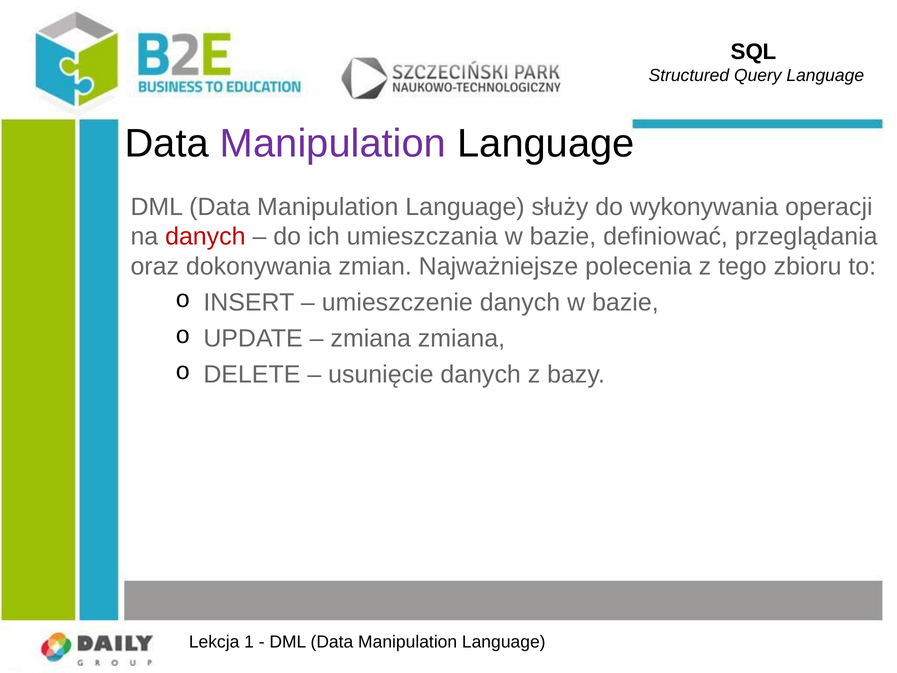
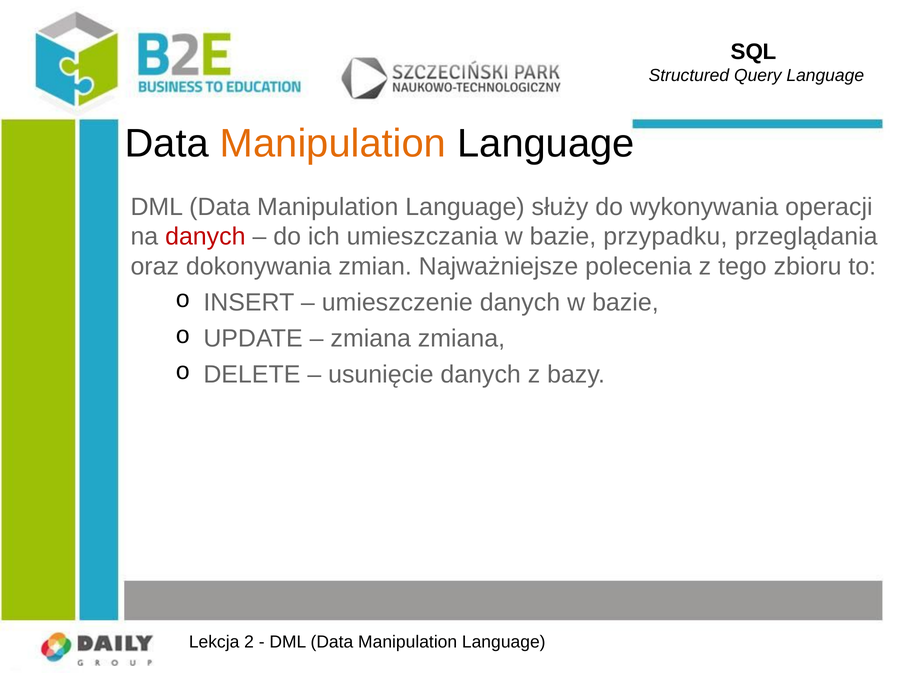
Manipulation colour: purple -> orange (333, 144)
definiować: definiować -> przypadku (665, 237)
1: 1 -> 2 (249, 642)
